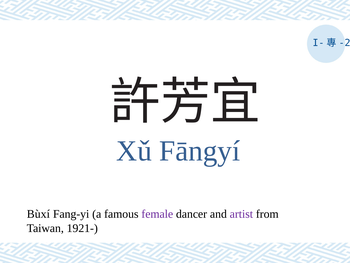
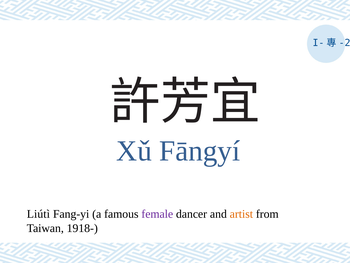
Bùxí: Bùxí -> Liútì (38, 214)
artist colour: purple -> orange (241, 214)
1921-: 1921- -> 1918- (82, 228)
